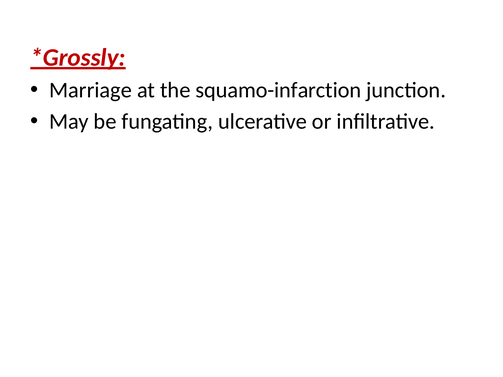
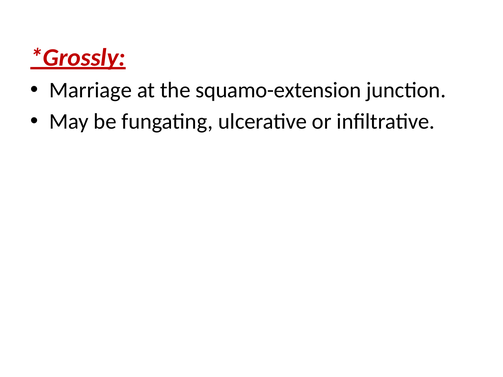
squamo-infarction: squamo-infarction -> squamo-extension (278, 90)
